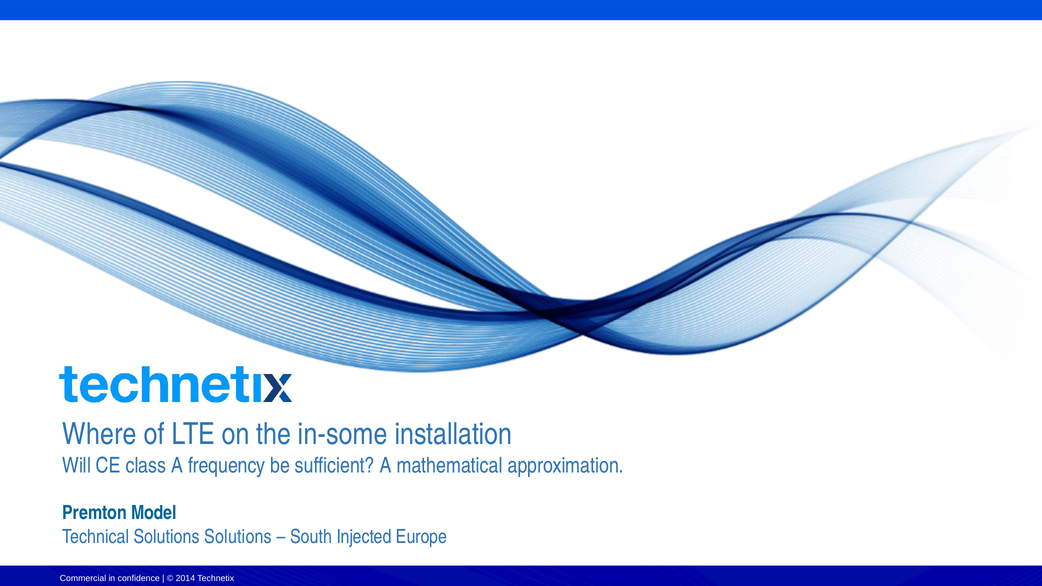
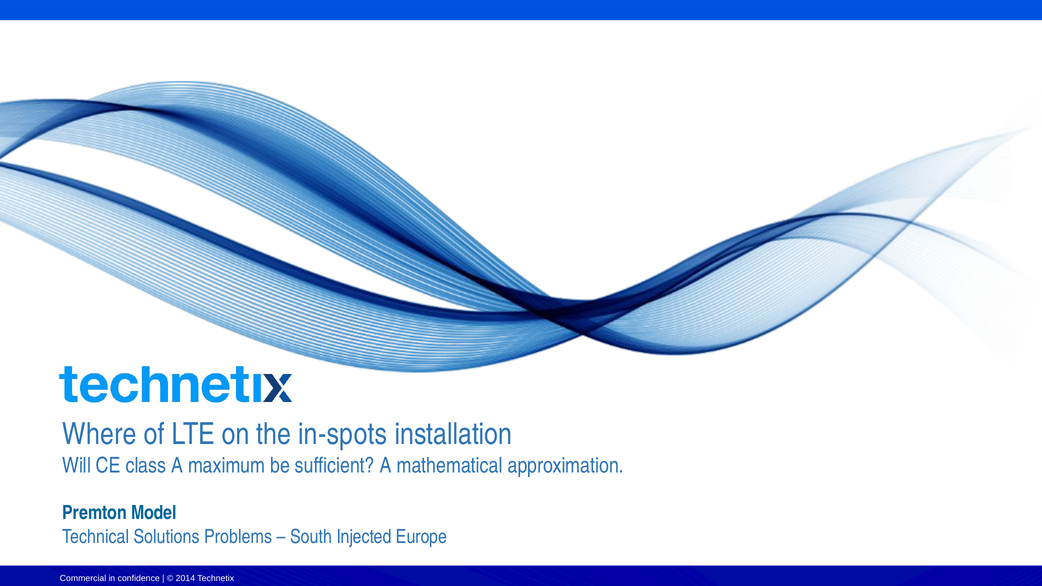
in-some: in-some -> in-spots (343, 434)
frequency: frequency -> maximum (227, 466)
Solutions Solutions: Solutions -> Problems (238, 537)
